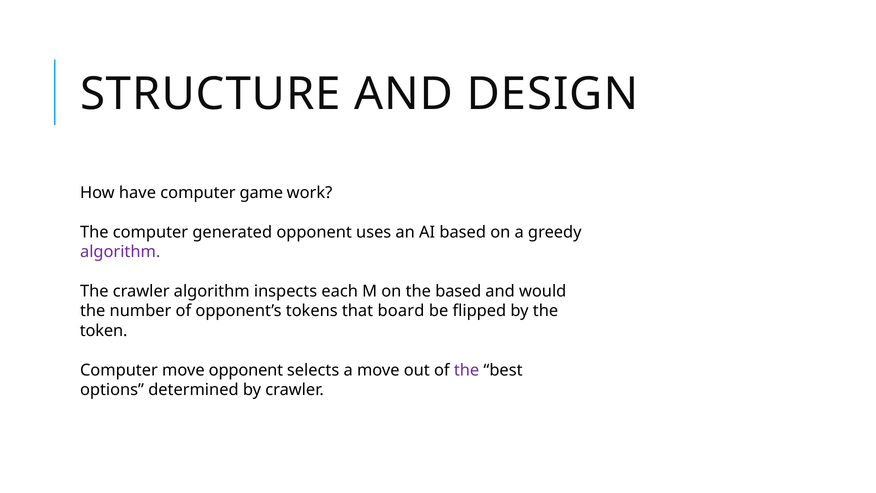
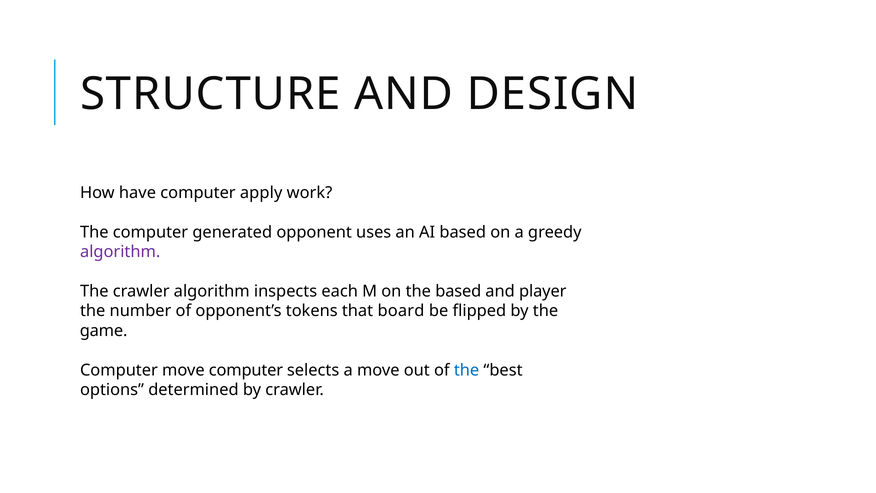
game: game -> apply (261, 193)
would: would -> player (543, 291)
token: token -> game (104, 331)
move opponent: opponent -> computer (246, 370)
the colour: purple -> blue (467, 370)
